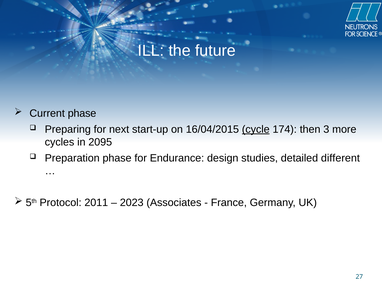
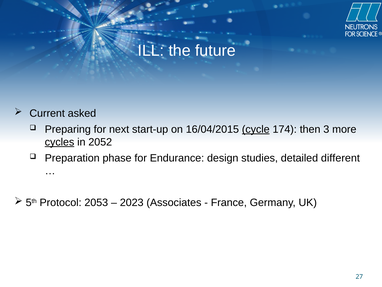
Current phase: phase -> asked (82, 113)
cycles underline: none -> present (60, 142)
2095: 2095 -> 2052 (100, 142)
2011: 2011 -> 2053 (96, 202)
